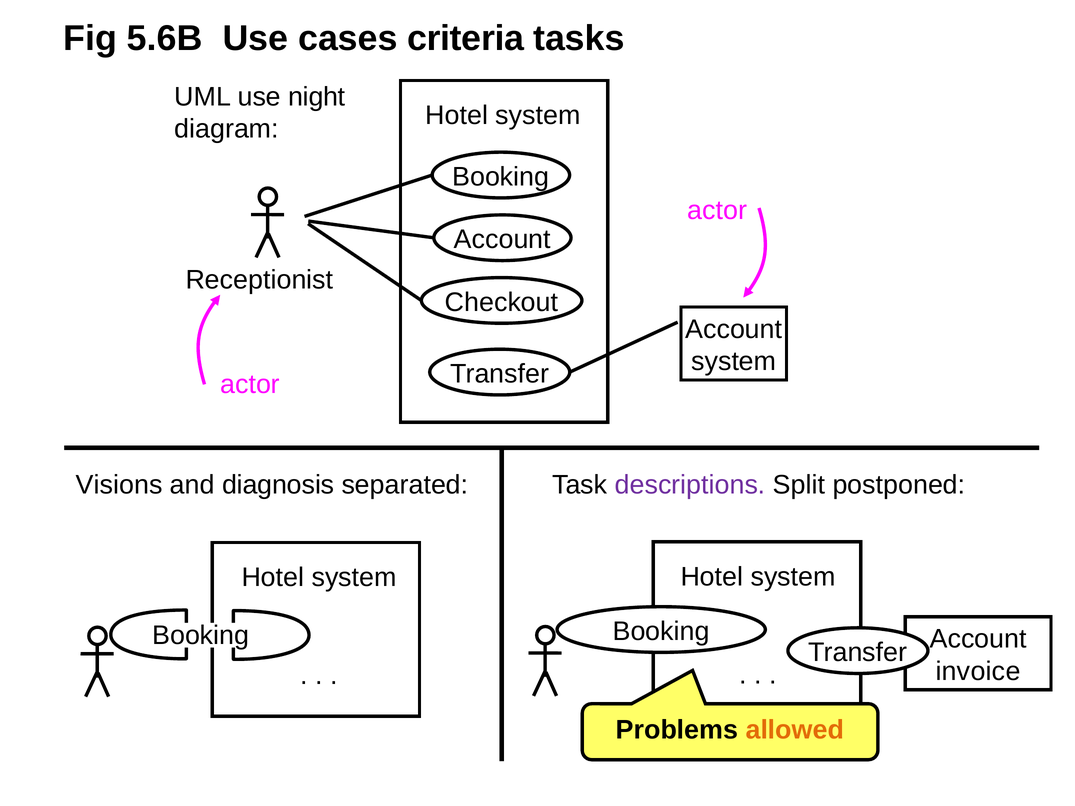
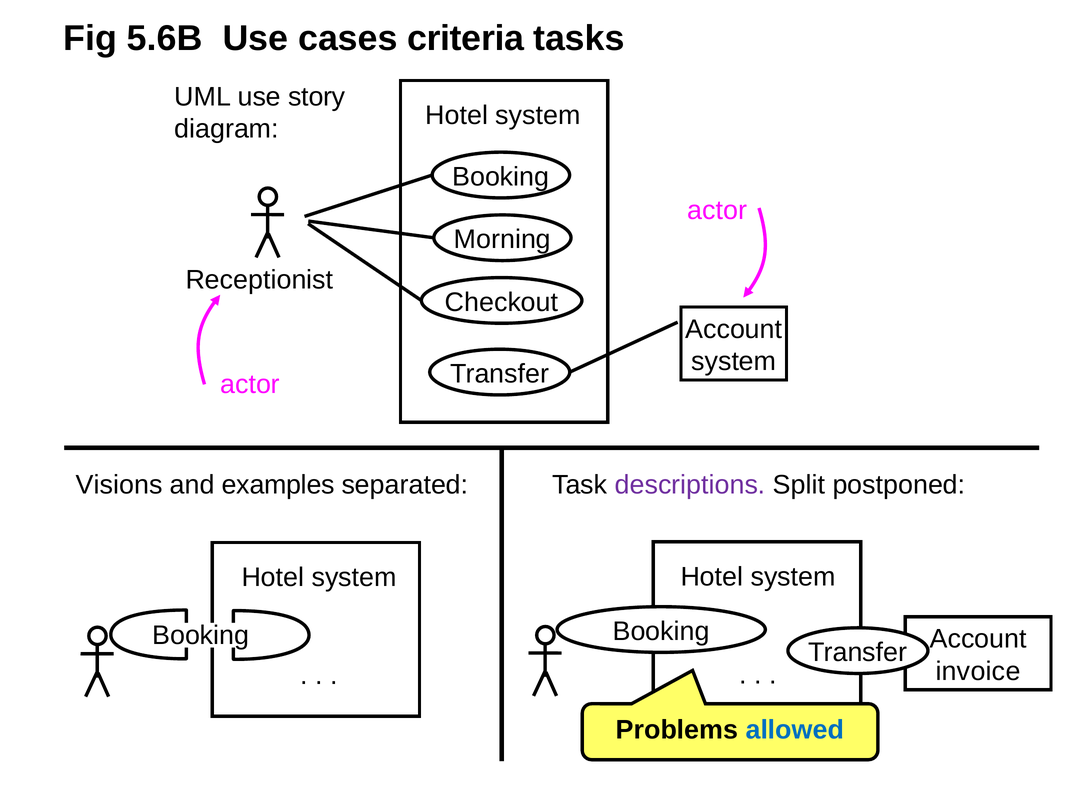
night: night -> story (317, 97)
Account: Account -> Morning (502, 240)
diagnosis: diagnosis -> examples (278, 485)
allowed colour: orange -> blue (795, 730)
